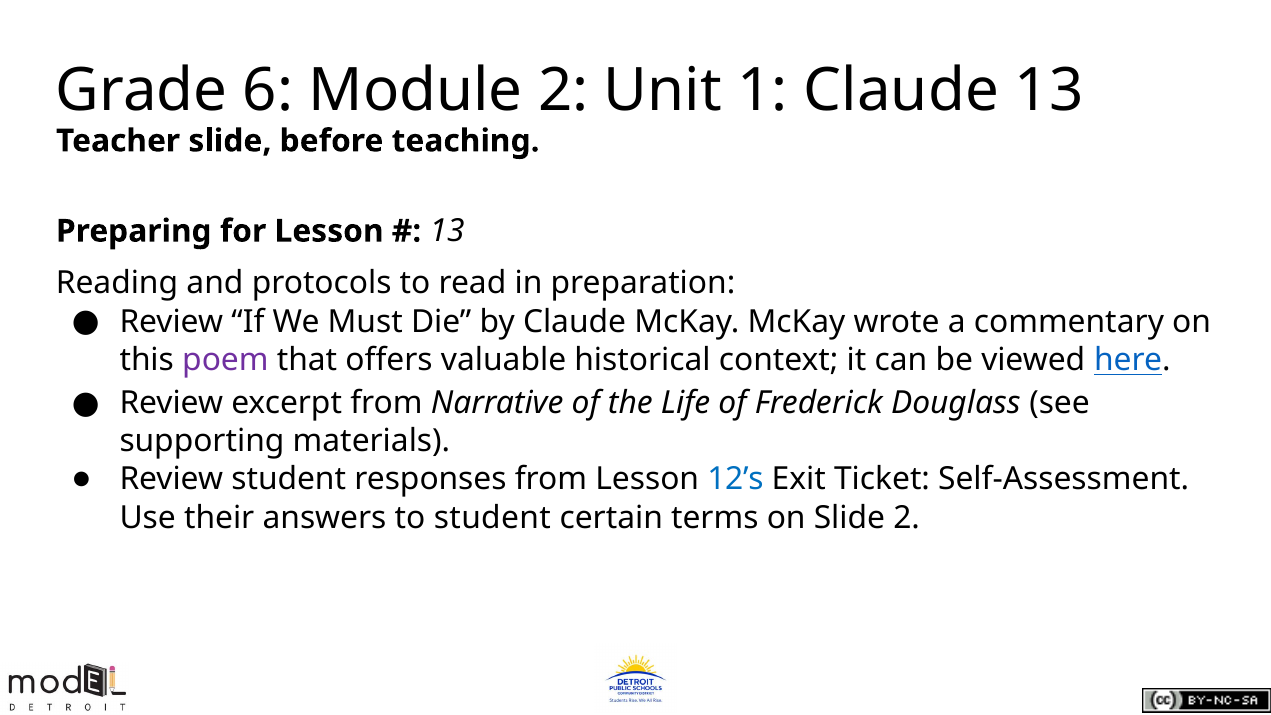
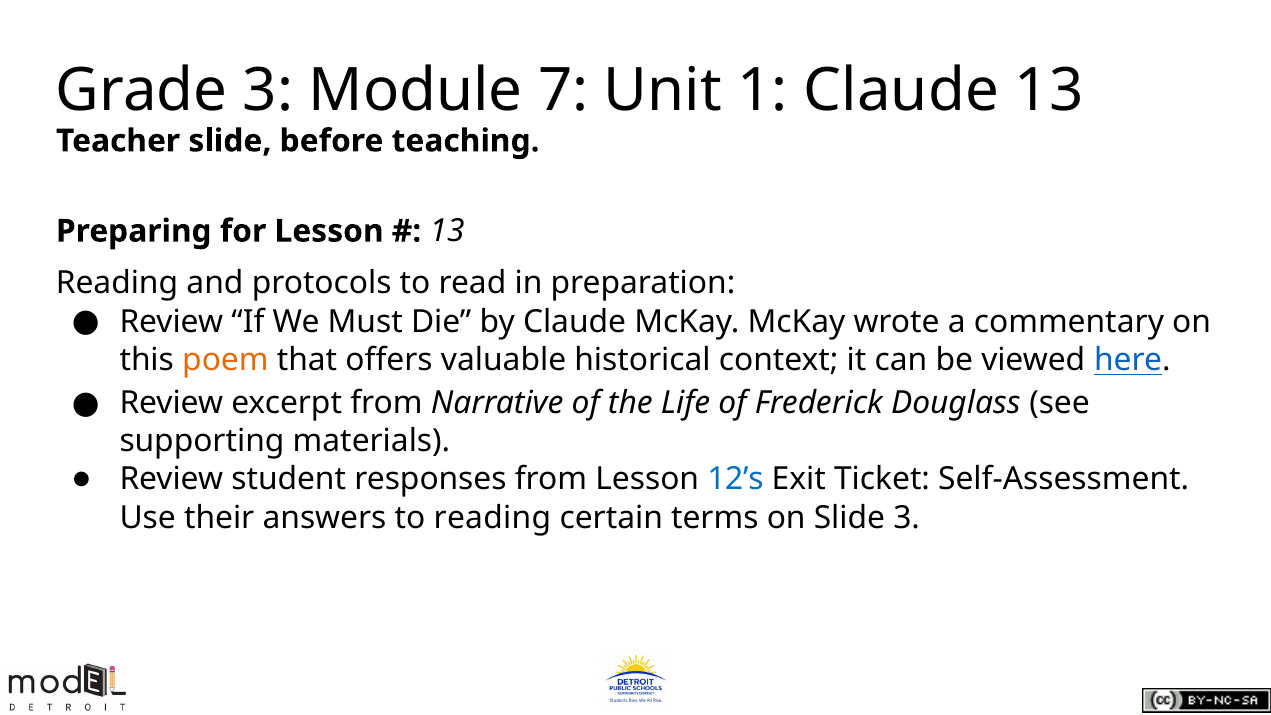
Grade 6: 6 -> 3 (268, 91)
Module 2: 2 -> 7 (563, 91)
poem colour: purple -> orange (225, 360)
to student: student -> reading (492, 518)
Slide 2: 2 -> 3 (907, 518)
